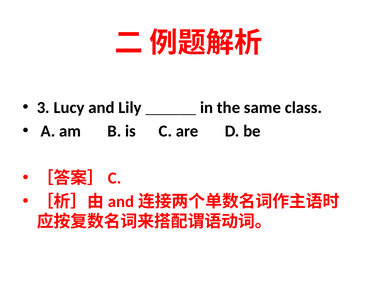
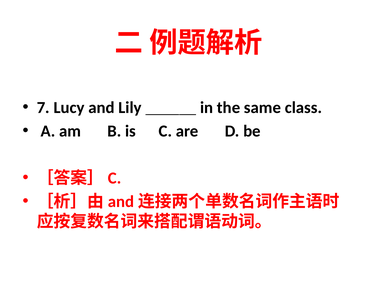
3: 3 -> 7 (43, 107)
